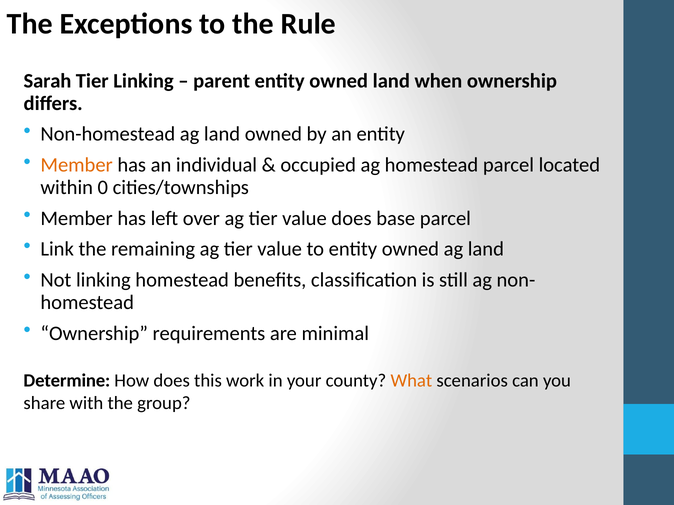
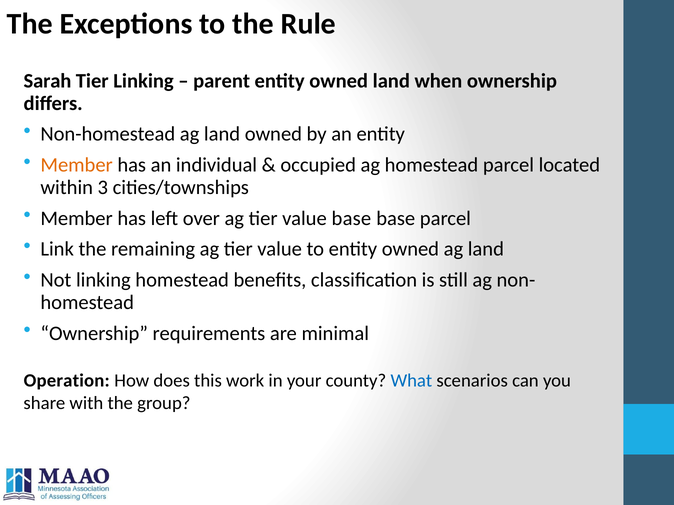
0: 0 -> 3 (103, 187)
value does: does -> base (351, 218)
Determine: Determine -> Operation (67, 381)
What colour: orange -> blue (411, 381)
